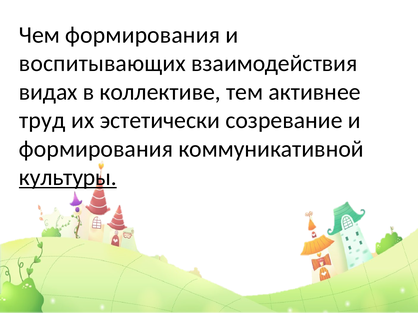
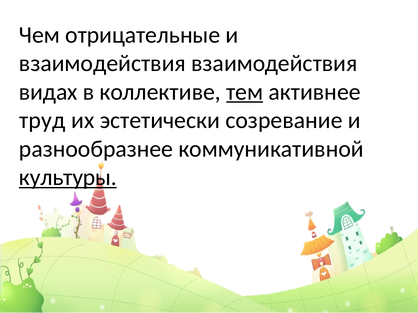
Чем формирования: формирования -> отрицательные (143, 35)
воспитывающих: воспитывающих -> взаимодействия (102, 63)
тем underline: none -> present (245, 92)
формирования: формирования -> разнообразнее (96, 149)
